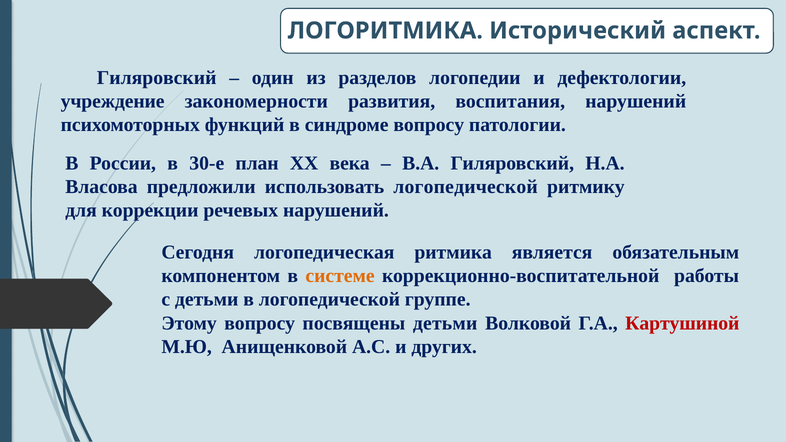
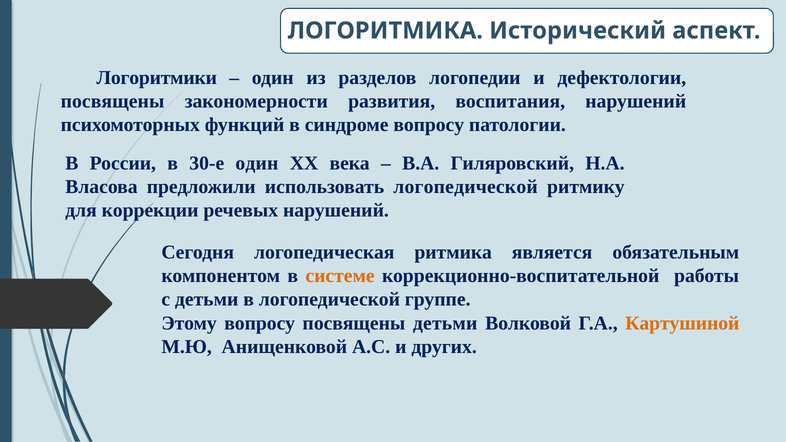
Гиляровский: Гиляровский -> Логоритмики (157, 78)
учреждение: учреждение -> посвящены (113, 101)
30-е план: план -> один (257, 163)
Картушиной colour: red -> orange (682, 323)
